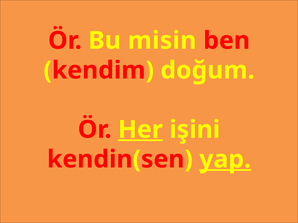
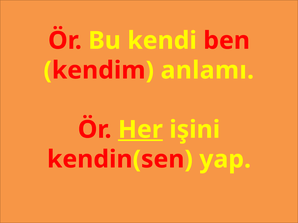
misin: misin -> kendi (162, 41)
doğum: doğum -> anlamı (207, 70)
yap underline: present -> none (225, 160)
